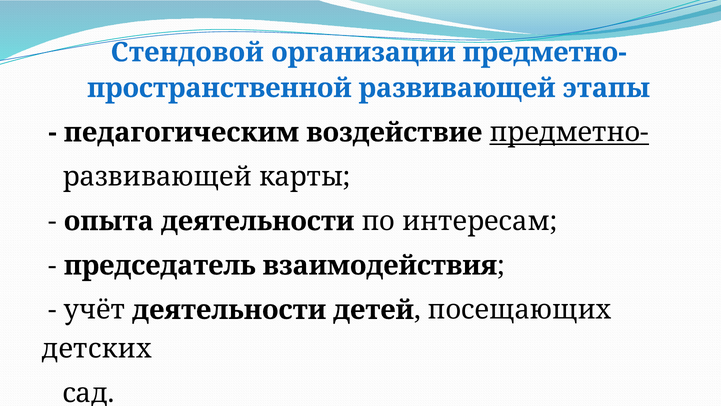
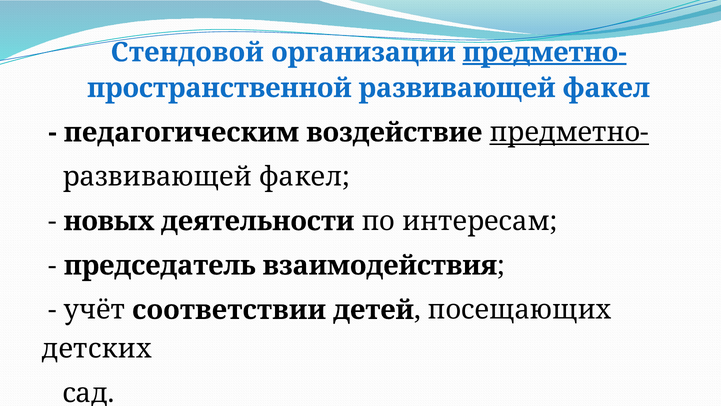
предметно- underline: none -> present (545, 52)
этапы: этапы -> факел (606, 88)
карты: карты -> факел (305, 177)
опыта: опыта -> новых (109, 221)
учёт деятельности: деятельности -> соответствии (229, 310)
